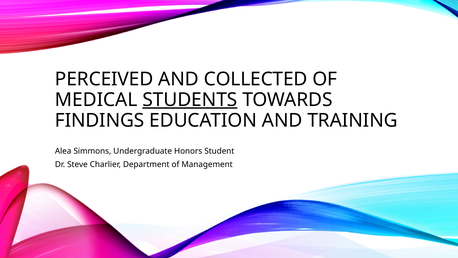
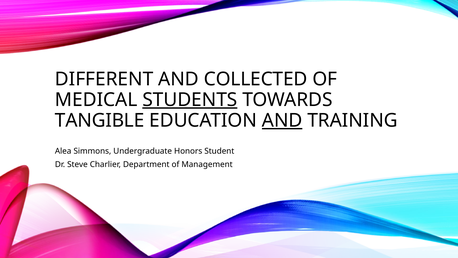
PERCEIVED: PERCEIVED -> DIFFERENT (104, 79)
FINDINGS: FINDINGS -> TANGIBLE (100, 120)
AND underline: none -> present (282, 120)
